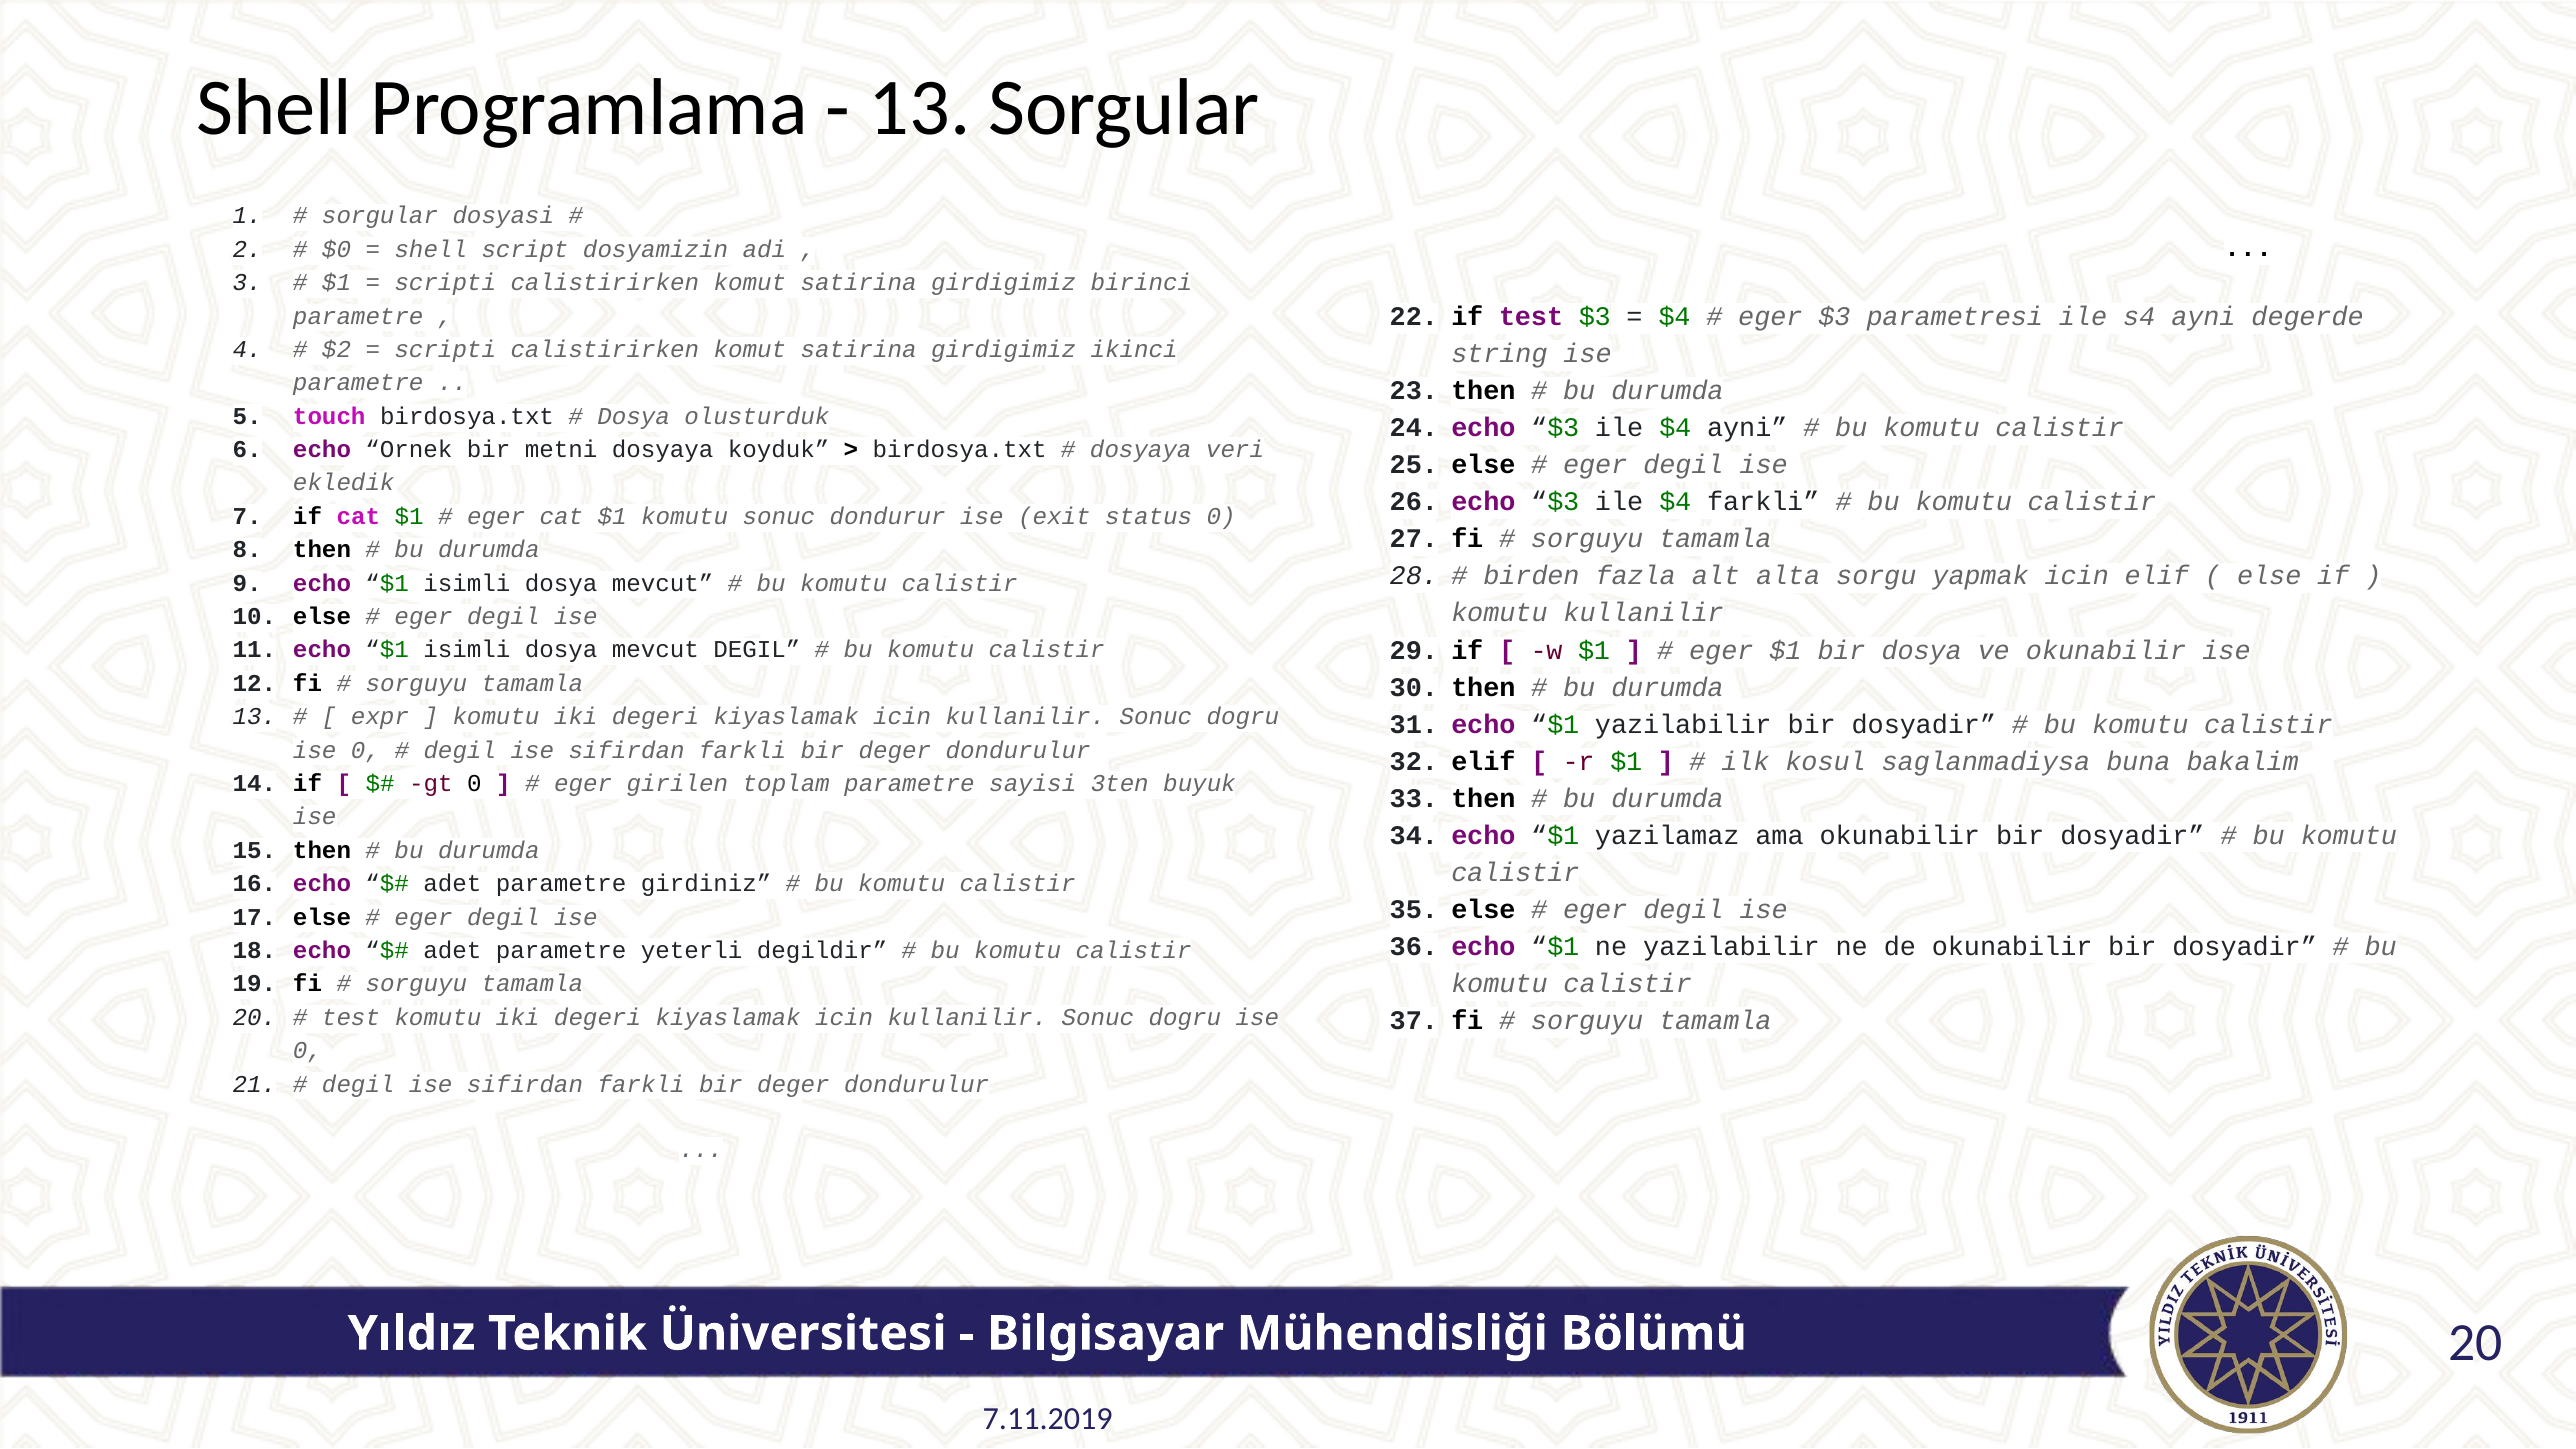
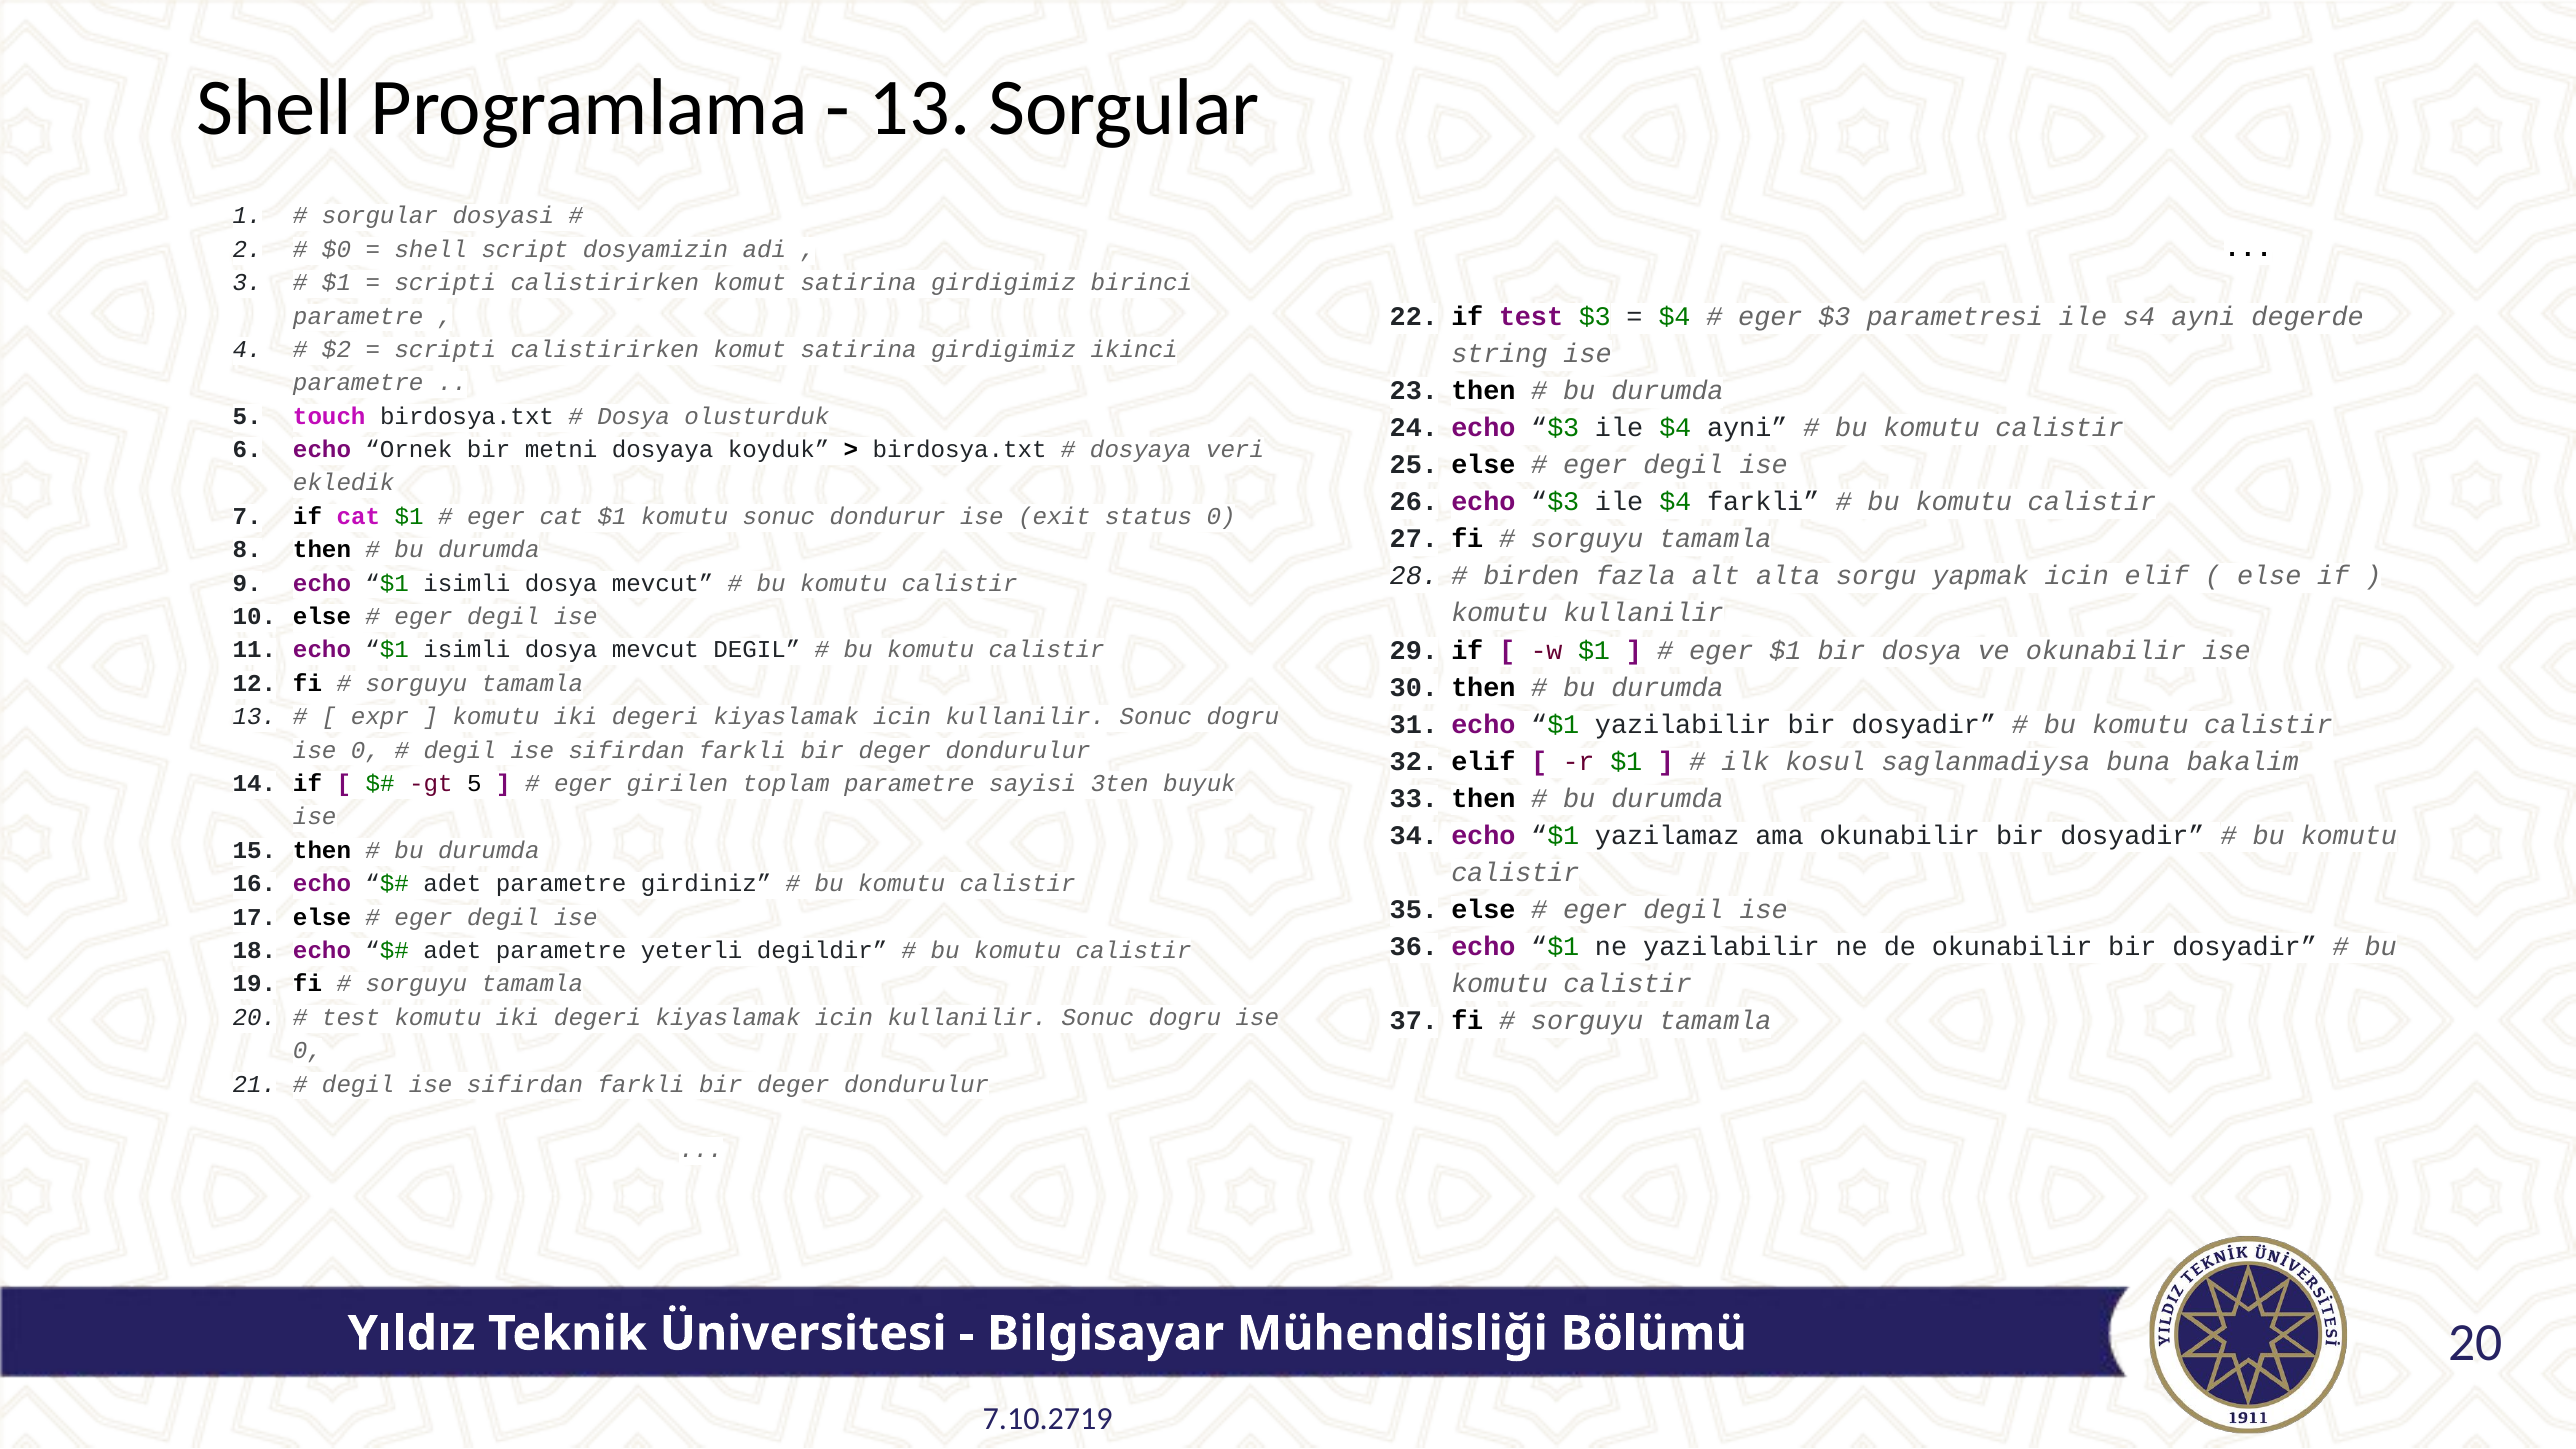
gt 0: 0 -> 5 (474, 784)
7.11.2019: 7.11.2019 -> 7.10.2719 (1048, 1419)
